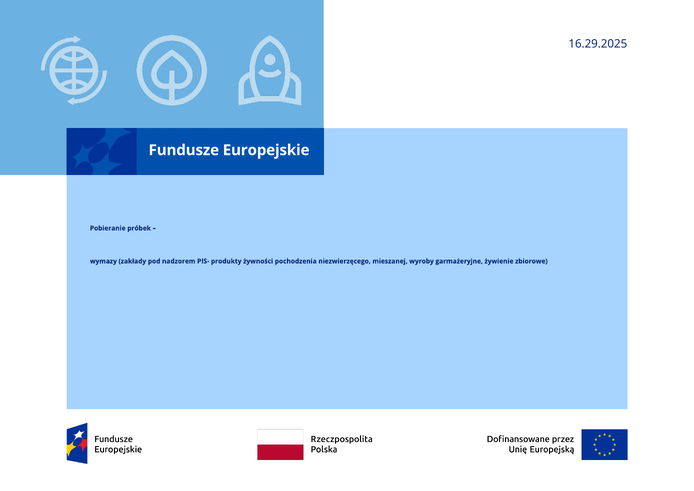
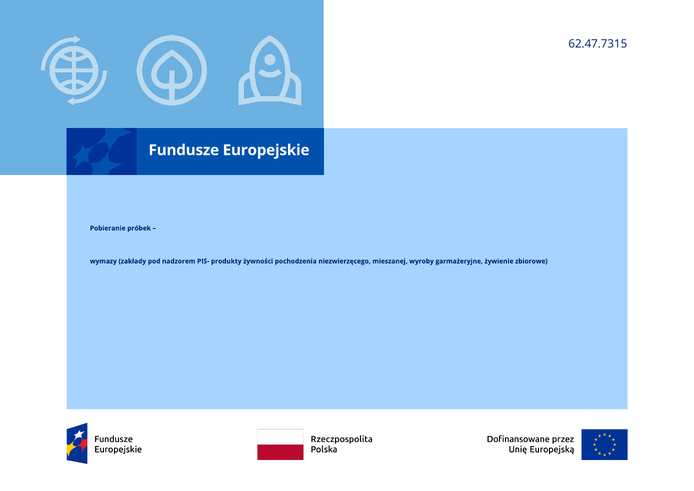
16.29.2025: 16.29.2025 -> 62.47.7315 (598, 44)
